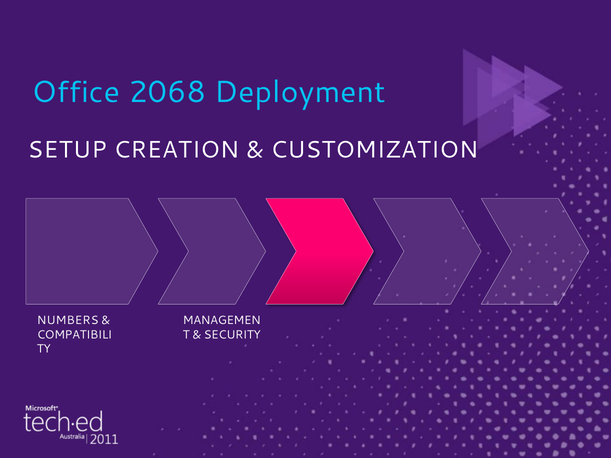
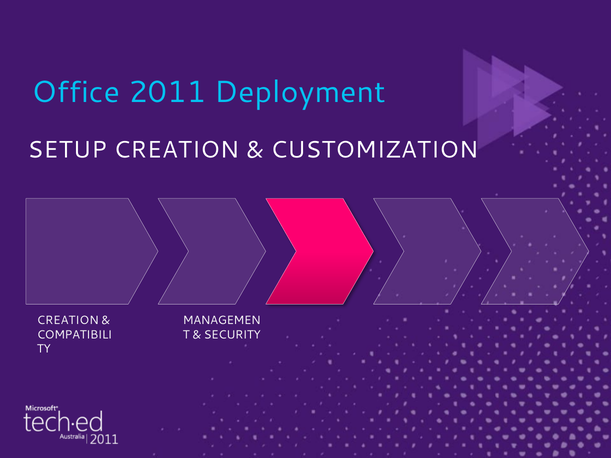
2068: 2068 -> 2011 (167, 92)
NUMBERS: NUMBERS -> CREATION (68, 321)
